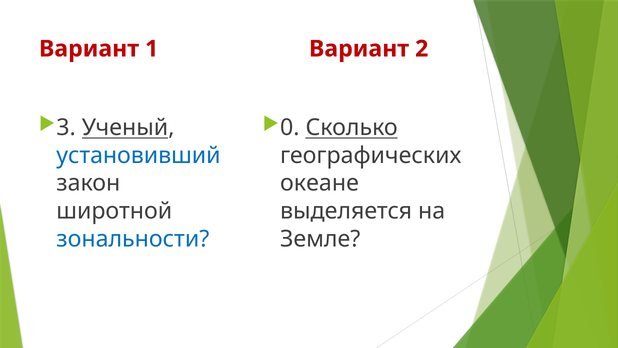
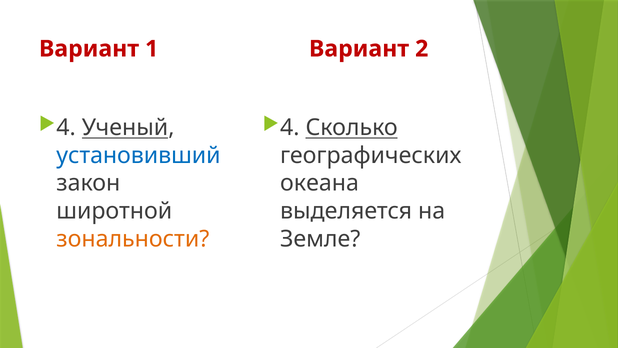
3: 3 -> 4 (66, 127)
0: 0 -> 4 (290, 127)
океане: океане -> океана (320, 183)
зональности colour: blue -> orange (133, 239)
